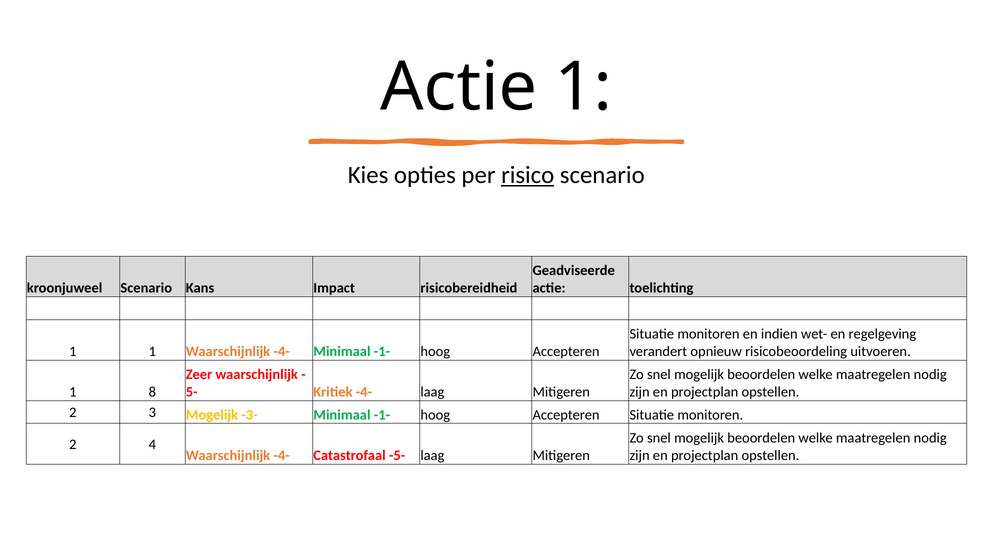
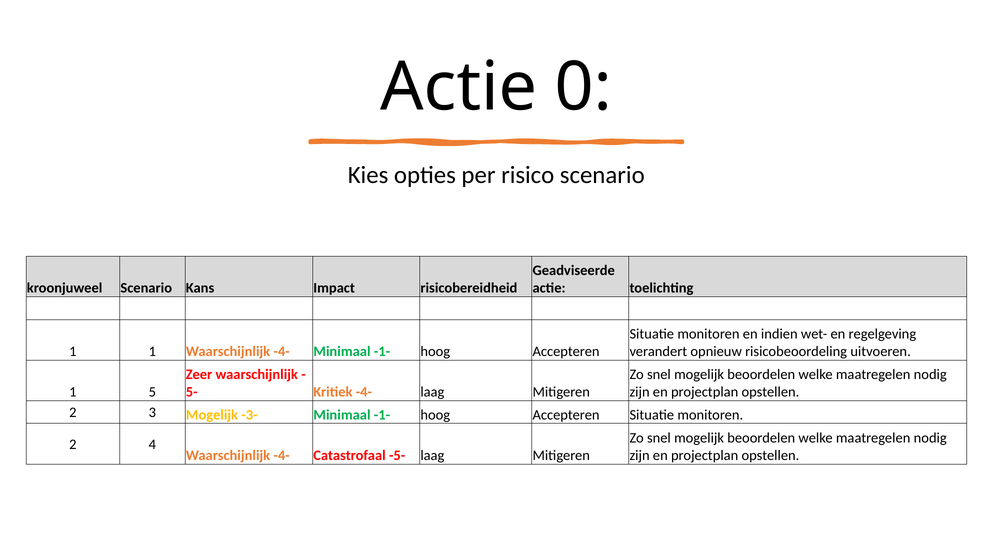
Actie 1: 1 -> 0 (584, 87)
risico underline: present -> none (528, 175)
8: 8 -> 5 (152, 392)
